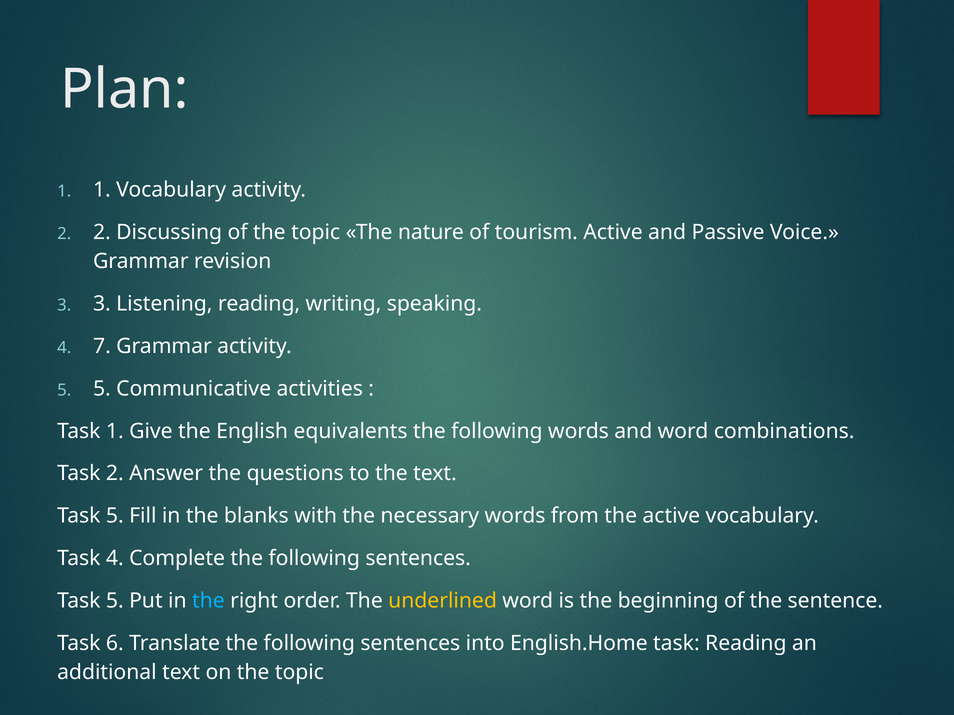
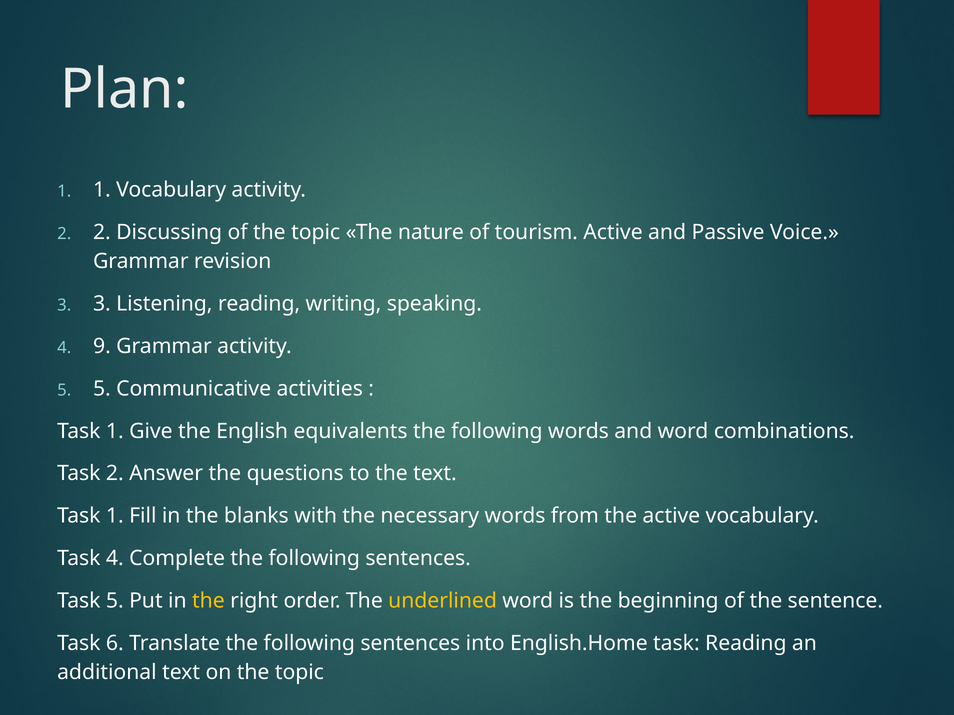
7: 7 -> 9 (102, 346)
5: 5 -> 1 (115, 516)
the colour: light blue -> yellow (208, 601)
